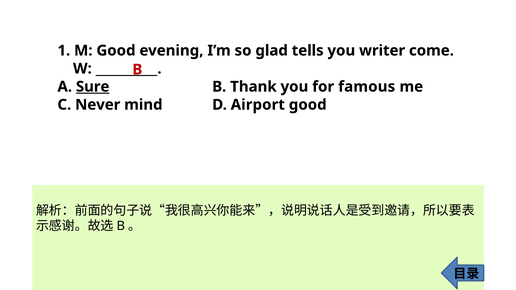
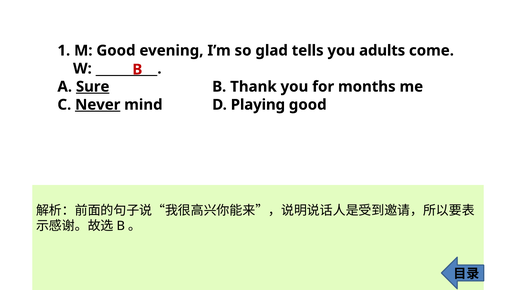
writer: writer -> adults (382, 51)
famous: famous -> months (367, 87)
Never underline: none -> present (98, 105)
Airport: Airport -> Playing (258, 105)
